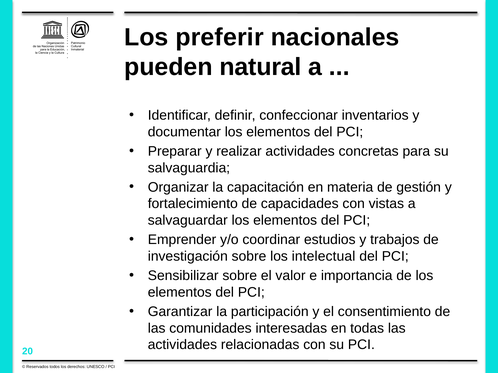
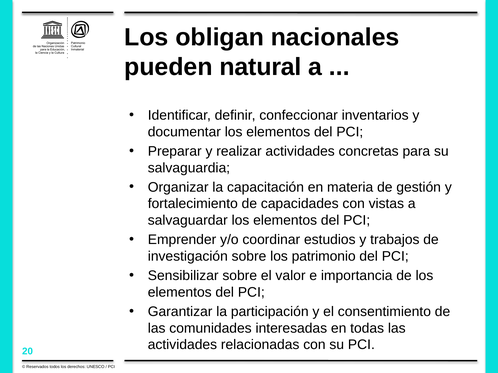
preferir: preferir -> obligan (220, 37)
intelectual: intelectual -> patrimonio (324, 257)
